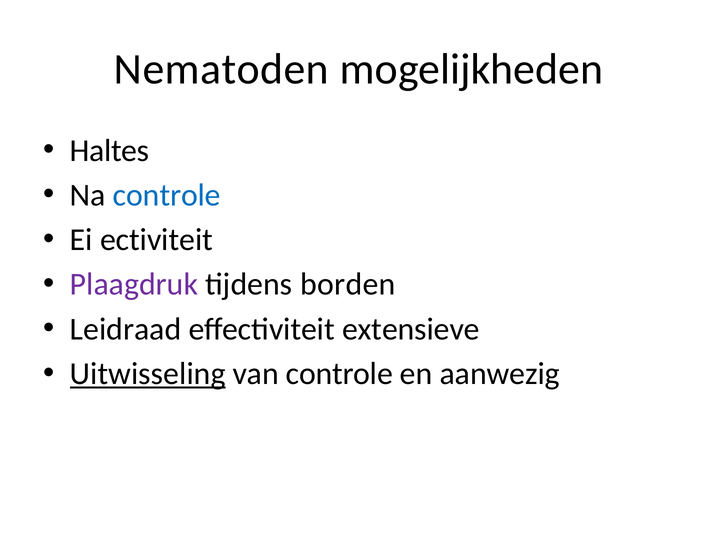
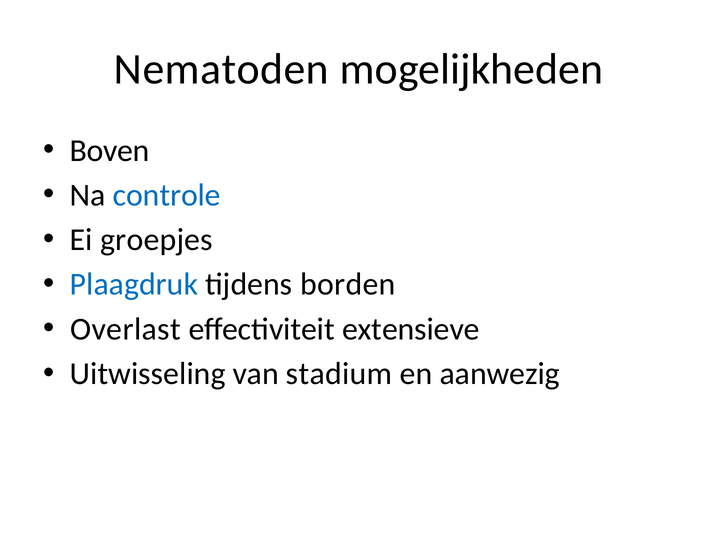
Haltes: Haltes -> Boven (109, 150)
ectiviteit: ectiviteit -> groepjes (156, 240)
Plaagdruk colour: purple -> blue (134, 284)
Leidraad: Leidraad -> Overlast (126, 329)
Uitwisseling underline: present -> none (148, 374)
van controle: controle -> stadium (339, 374)
